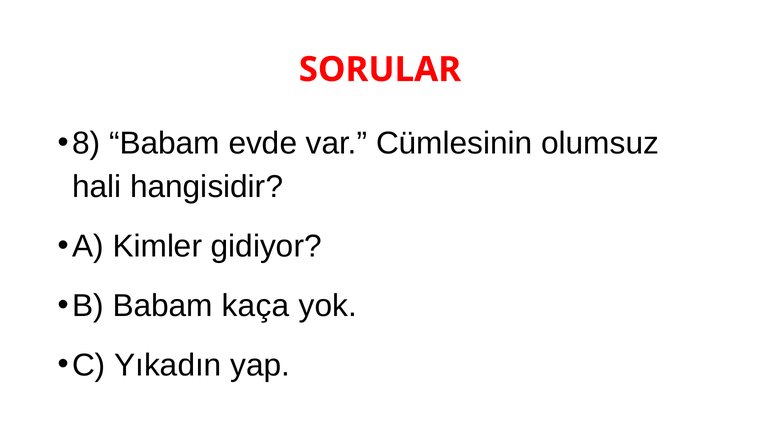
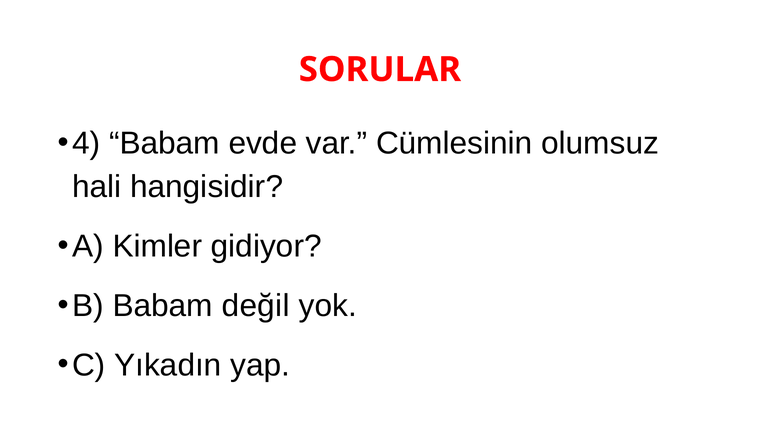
8: 8 -> 4 (86, 144)
kaça: kaça -> değil (256, 306)
